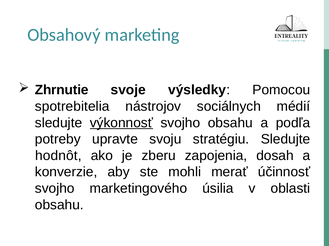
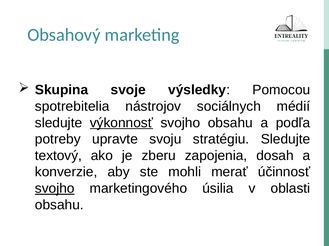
Zhrnutie: Zhrnutie -> Skupina (62, 90)
hodnôt: hodnôt -> textový (58, 156)
svojho underline: none -> present (55, 189)
